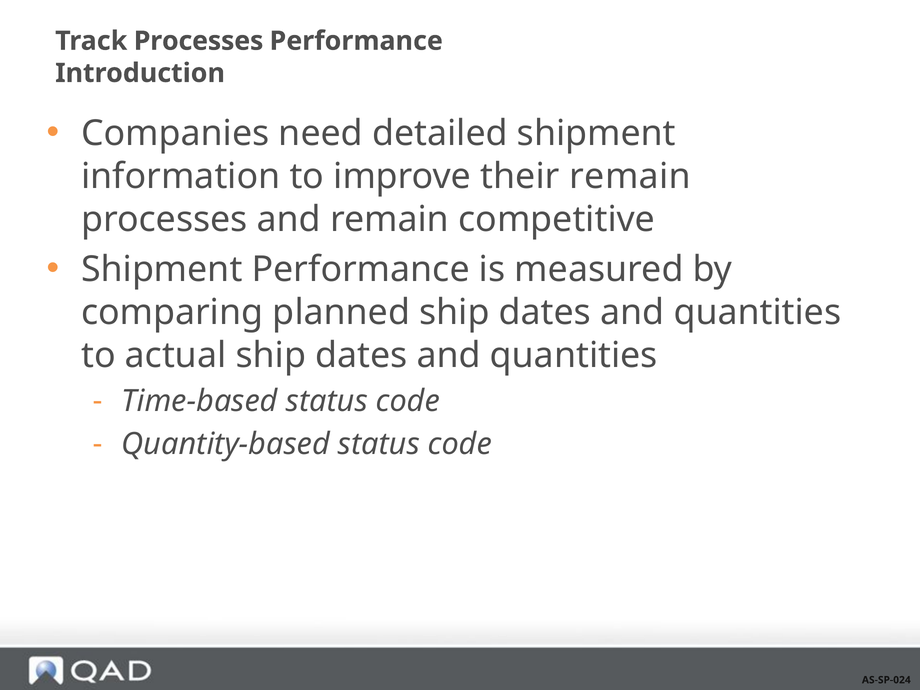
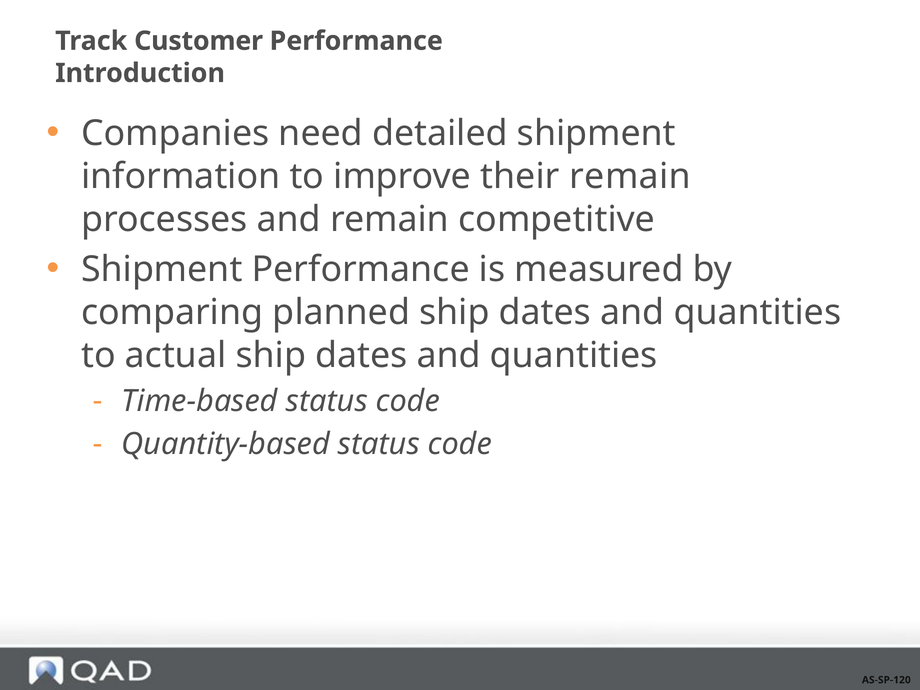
Track Processes: Processes -> Customer (199, 41)
AS-SP-024: AS-SP-024 -> AS-SP-120 (886, 680)
